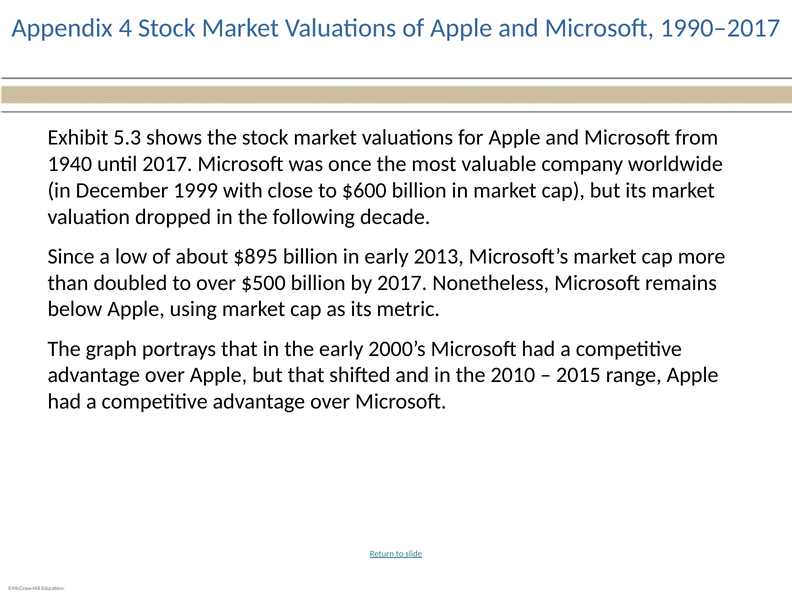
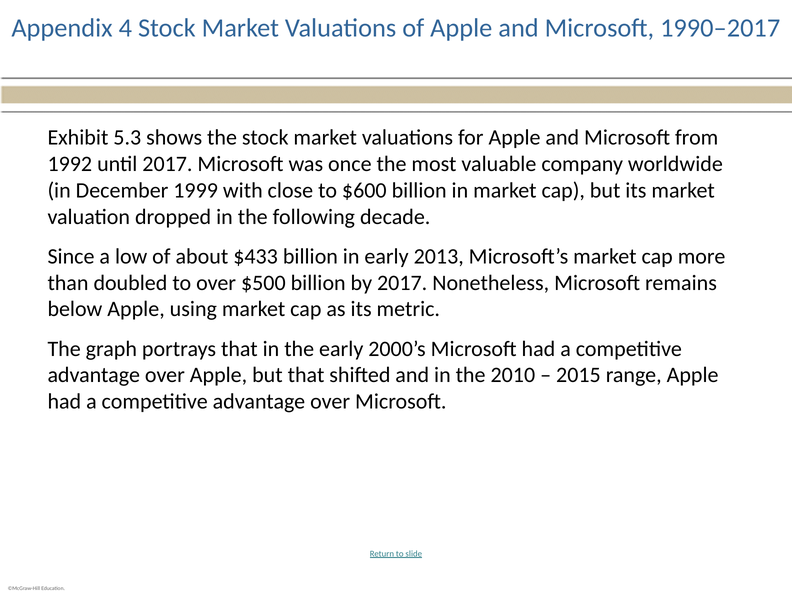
1940: 1940 -> 1992 (70, 164)
$895: $895 -> $433 (256, 256)
